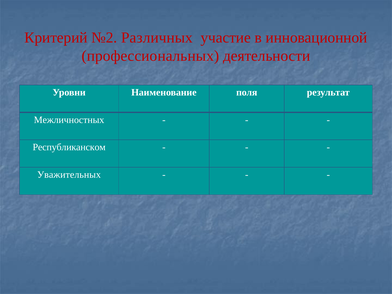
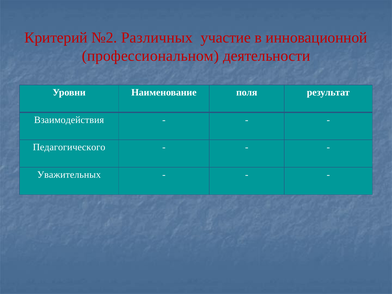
профессиональных: профессиональных -> профессиональном (150, 56)
Межличностных: Межличностных -> Взаимодействия (69, 120)
Республиканском: Республиканском -> Педагогического (69, 147)
